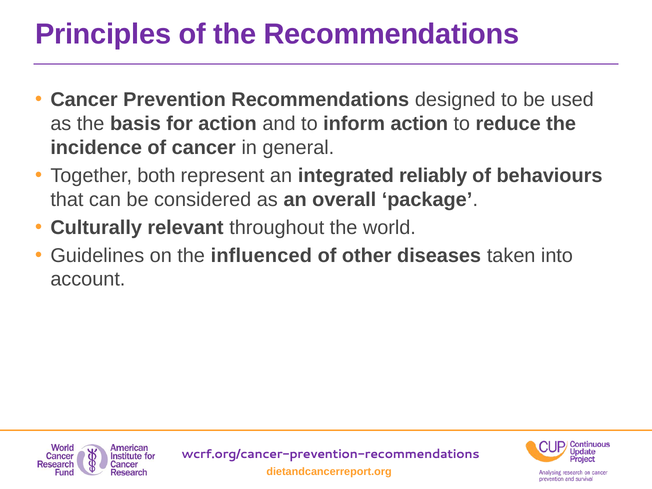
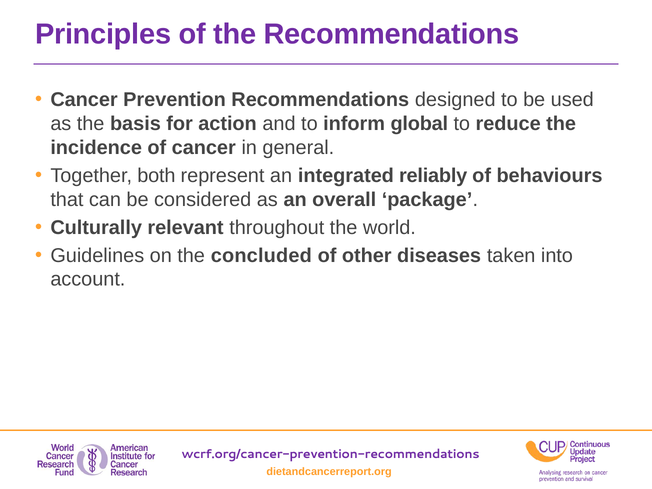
inform action: action -> global (419, 124)
influenced: influenced -> concluded (261, 256)
